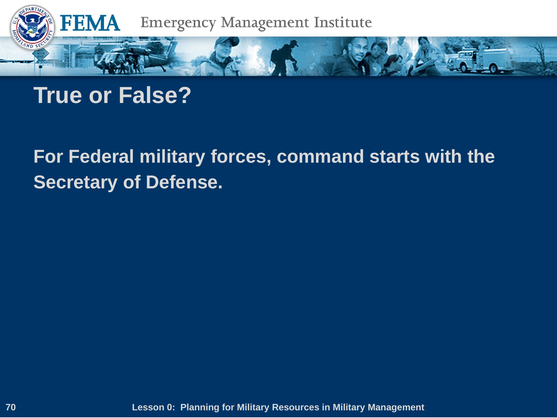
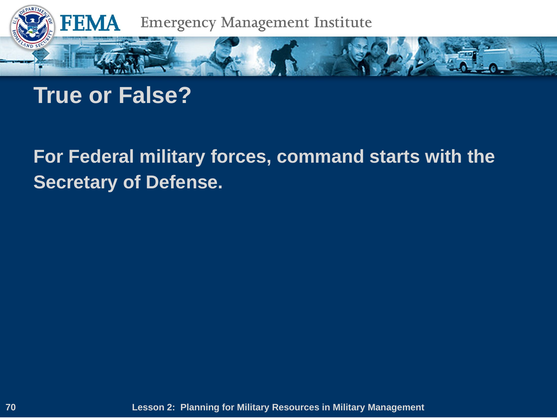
0: 0 -> 2 (171, 407)
